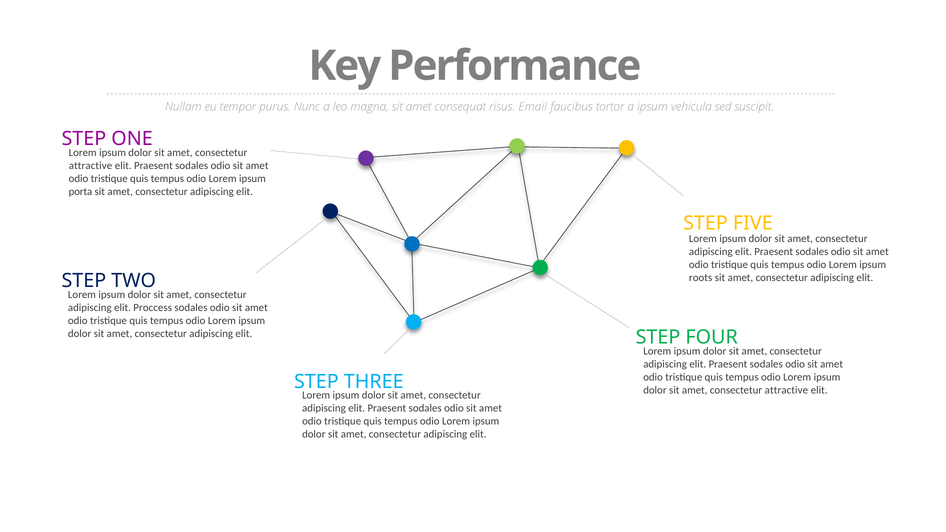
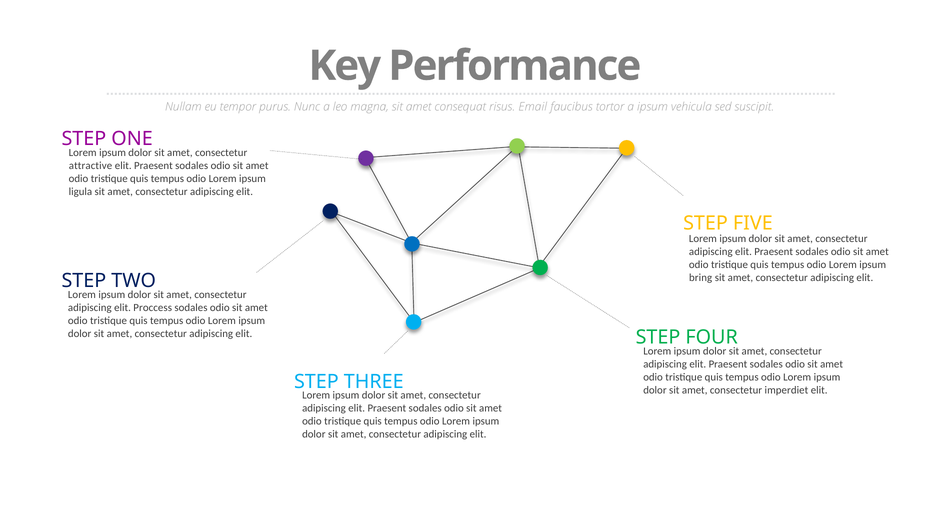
porta: porta -> ligula (80, 192)
roots: roots -> bring (701, 278)
attractive: attractive -> imperdiet (786, 390)
